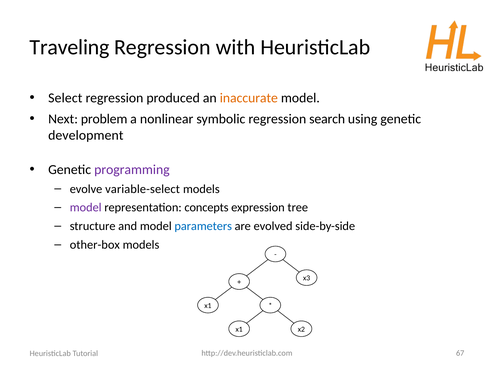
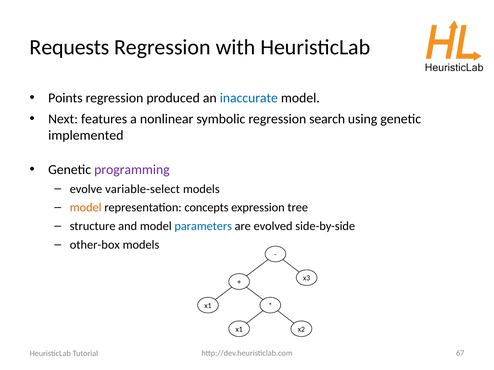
Traveling: Traveling -> Requests (70, 47)
Select: Select -> Points (65, 98)
inaccurate colour: orange -> blue (249, 98)
problem: problem -> features (104, 119)
development: development -> implemented (86, 135)
model colour: purple -> orange (86, 208)
